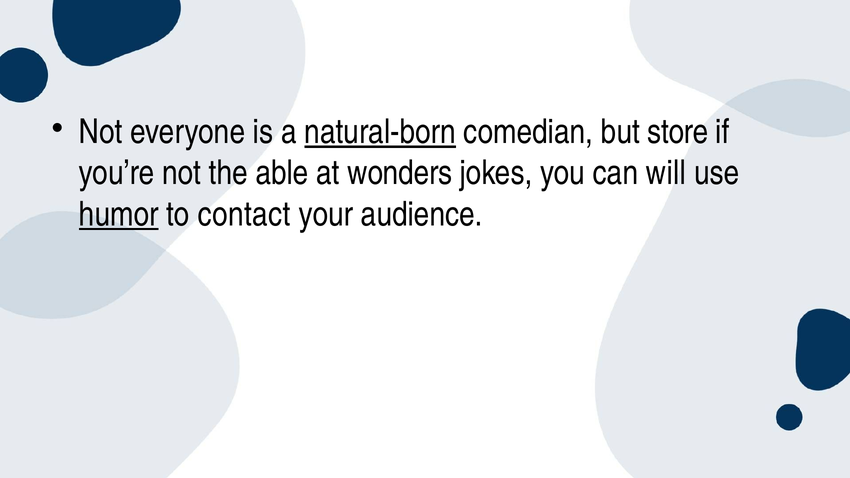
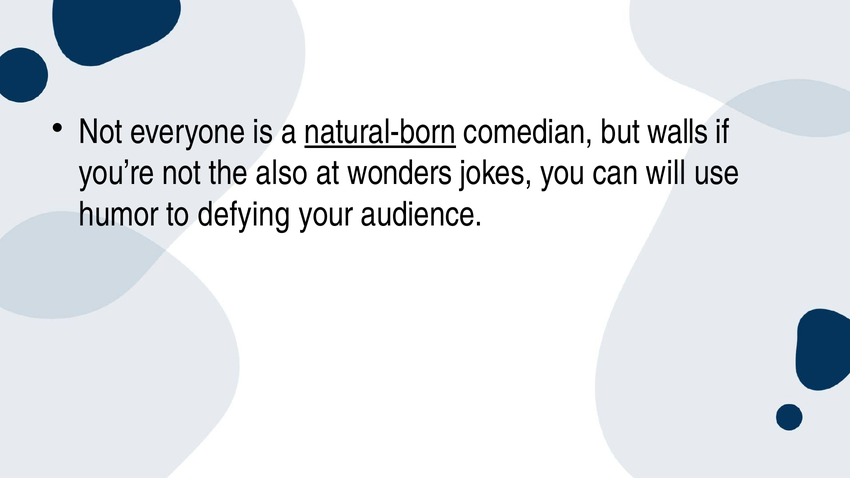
store: store -> walls (678, 132)
able: able -> also (282, 173)
humor underline: present -> none (119, 214)
contact: contact -> defying (244, 214)
